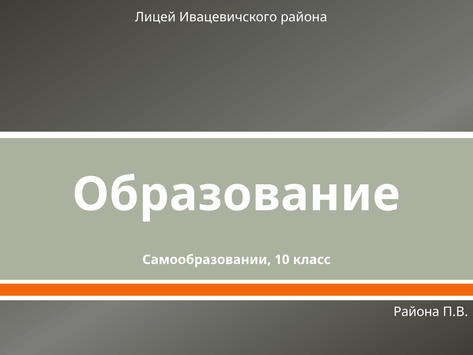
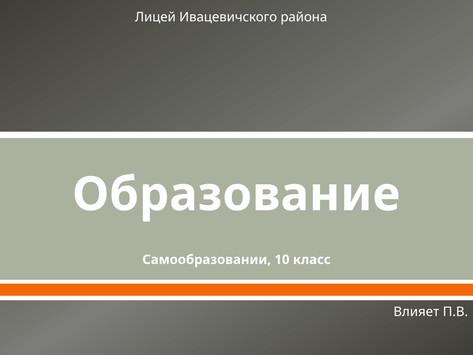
Района: Района -> Влияет (416, 311)
